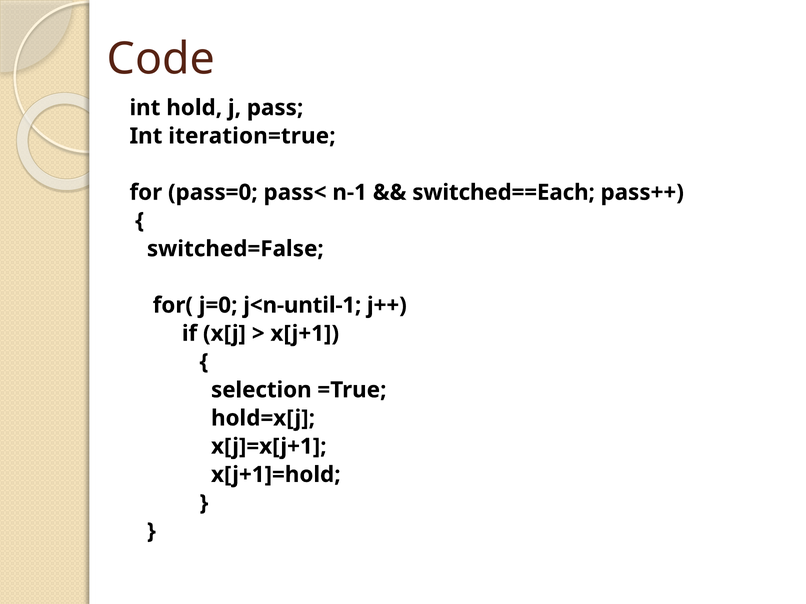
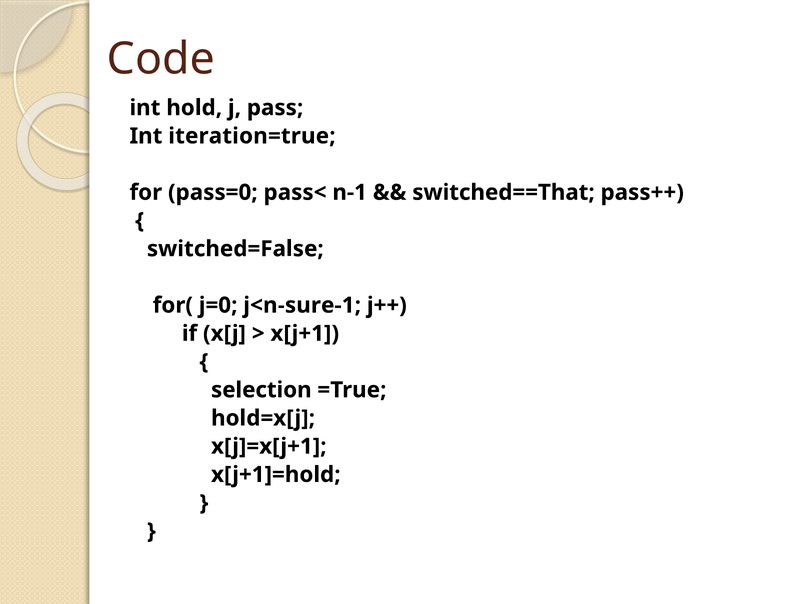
switched==Each: switched==Each -> switched==That (504, 193)
j<n-until-1: j<n-until-1 -> j<n-sure-1 (302, 306)
